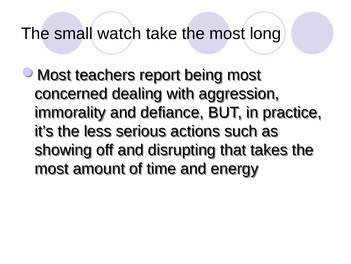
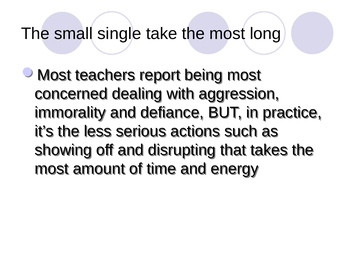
watch: watch -> single (119, 34)
